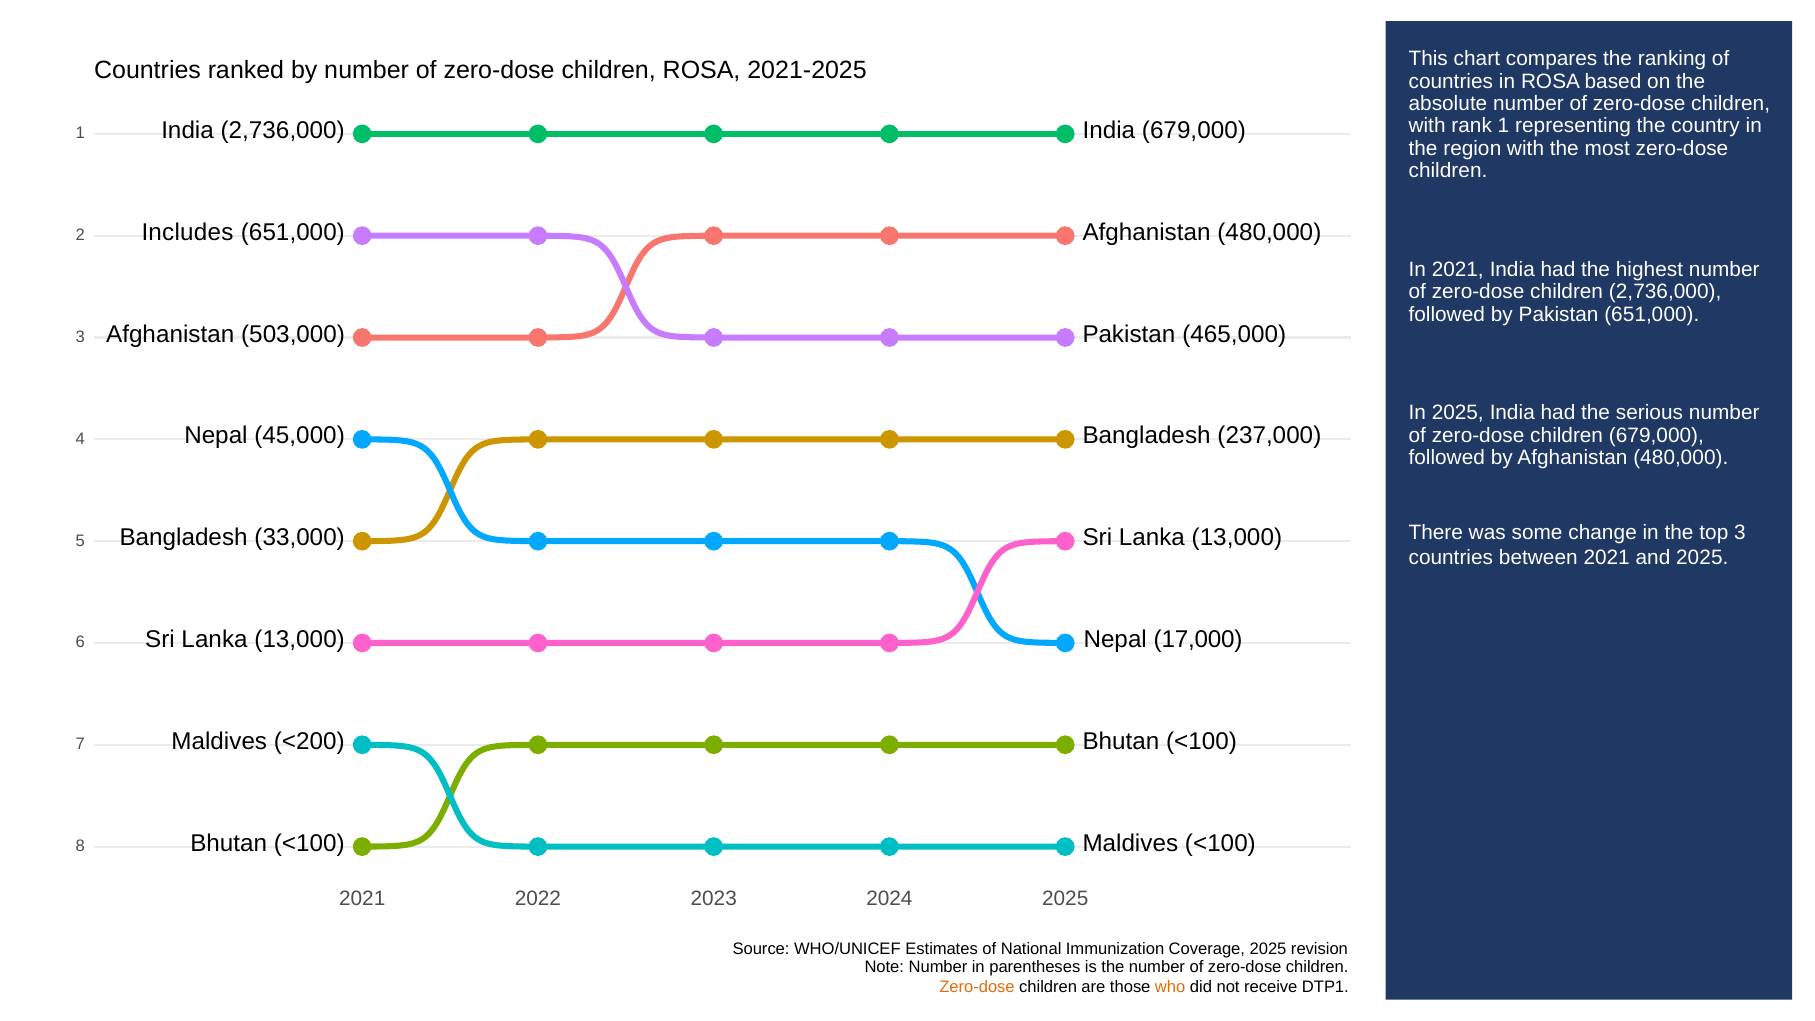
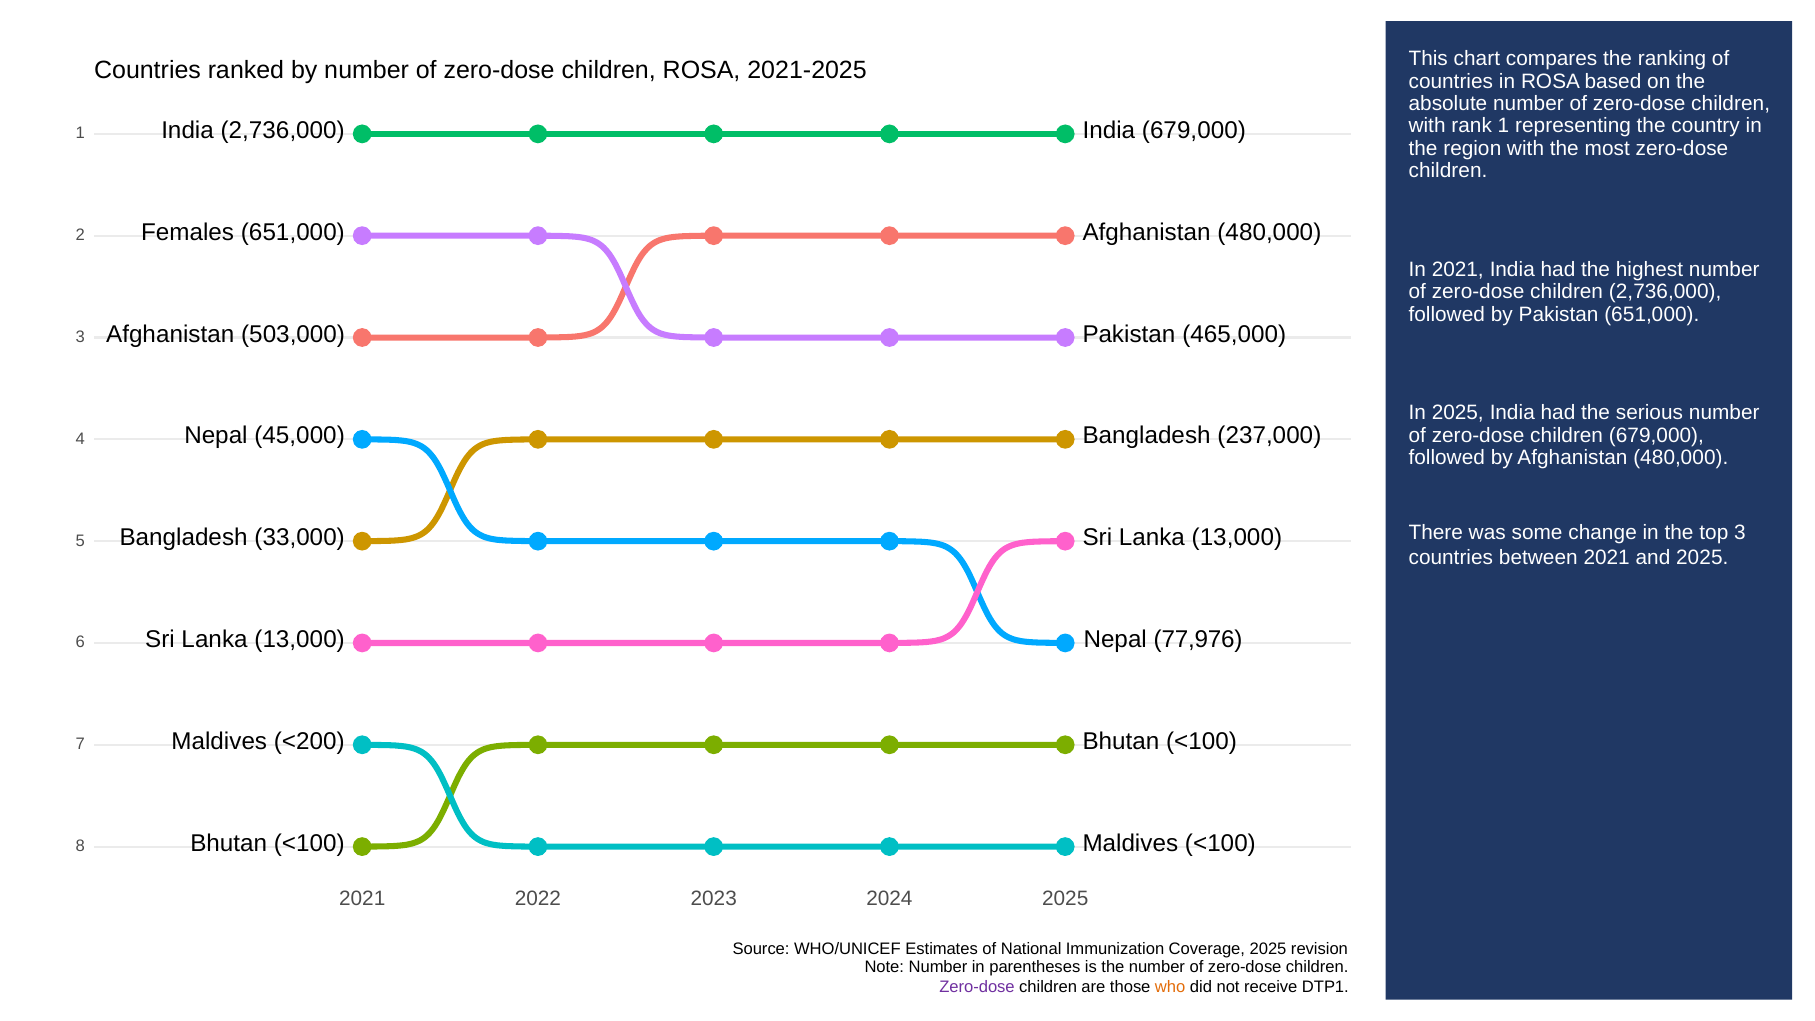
Includes: Includes -> Females (188, 232)
17,000: 17,000 -> 77,976 (1198, 640)
Zero-dose colour: orange -> purple (977, 987)
